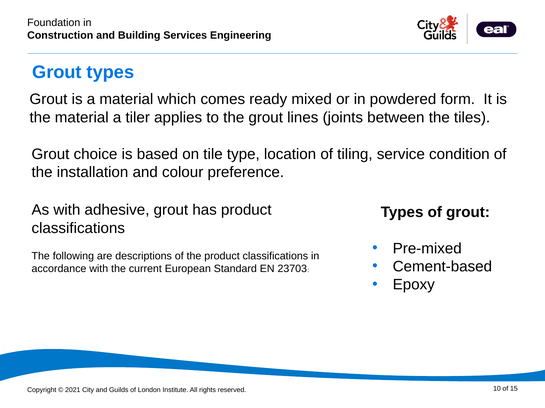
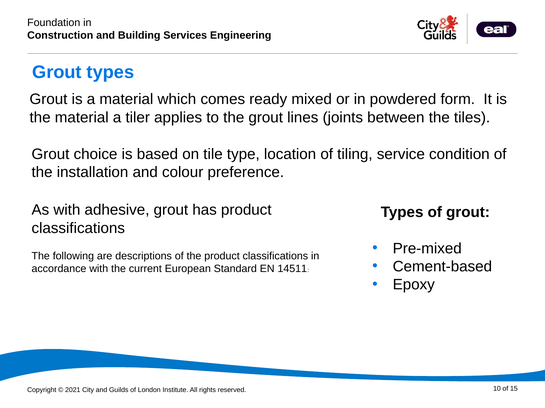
23703: 23703 -> 14511 (292, 269)
